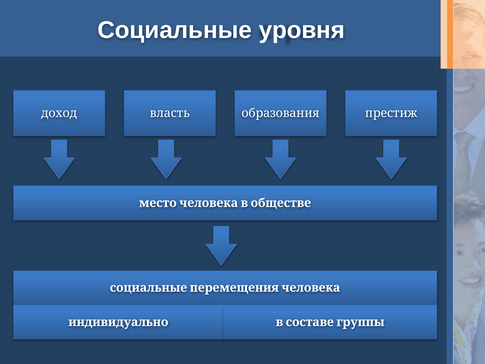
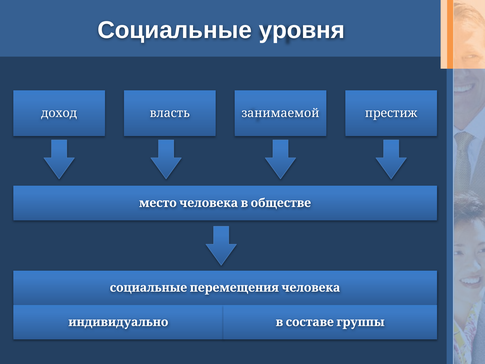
образования: образования -> занимаемой (280, 113)
